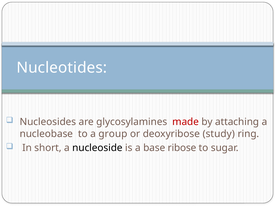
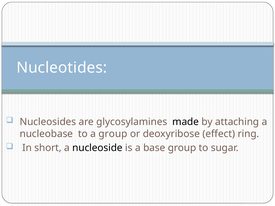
made colour: red -> black (186, 122)
study: study -> effect (219, 134)
base ribose: ribose -> group (182, 148)
